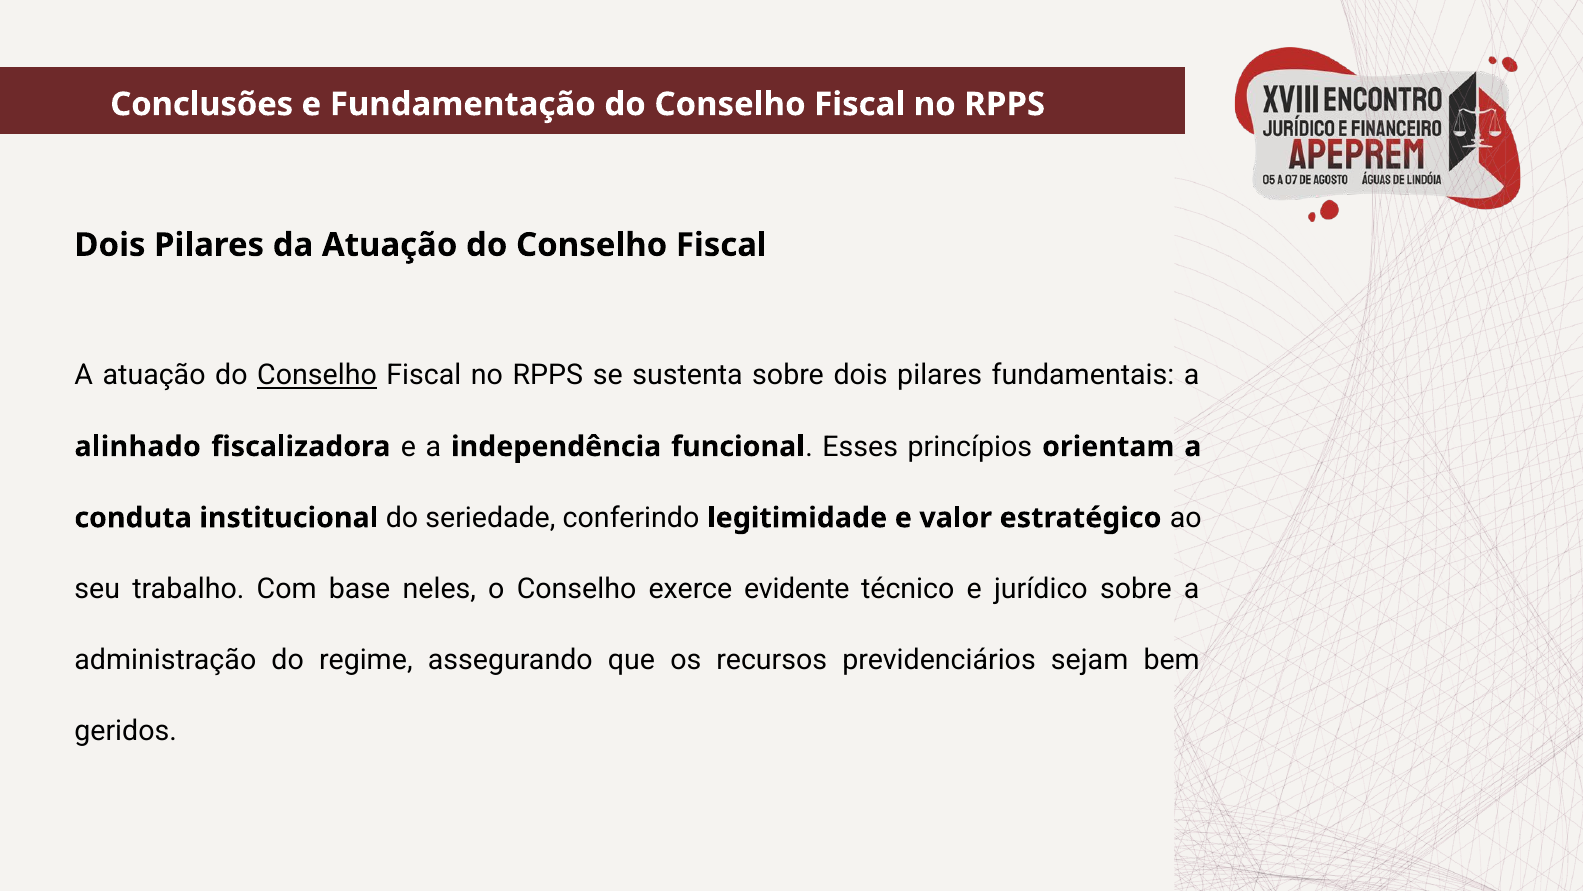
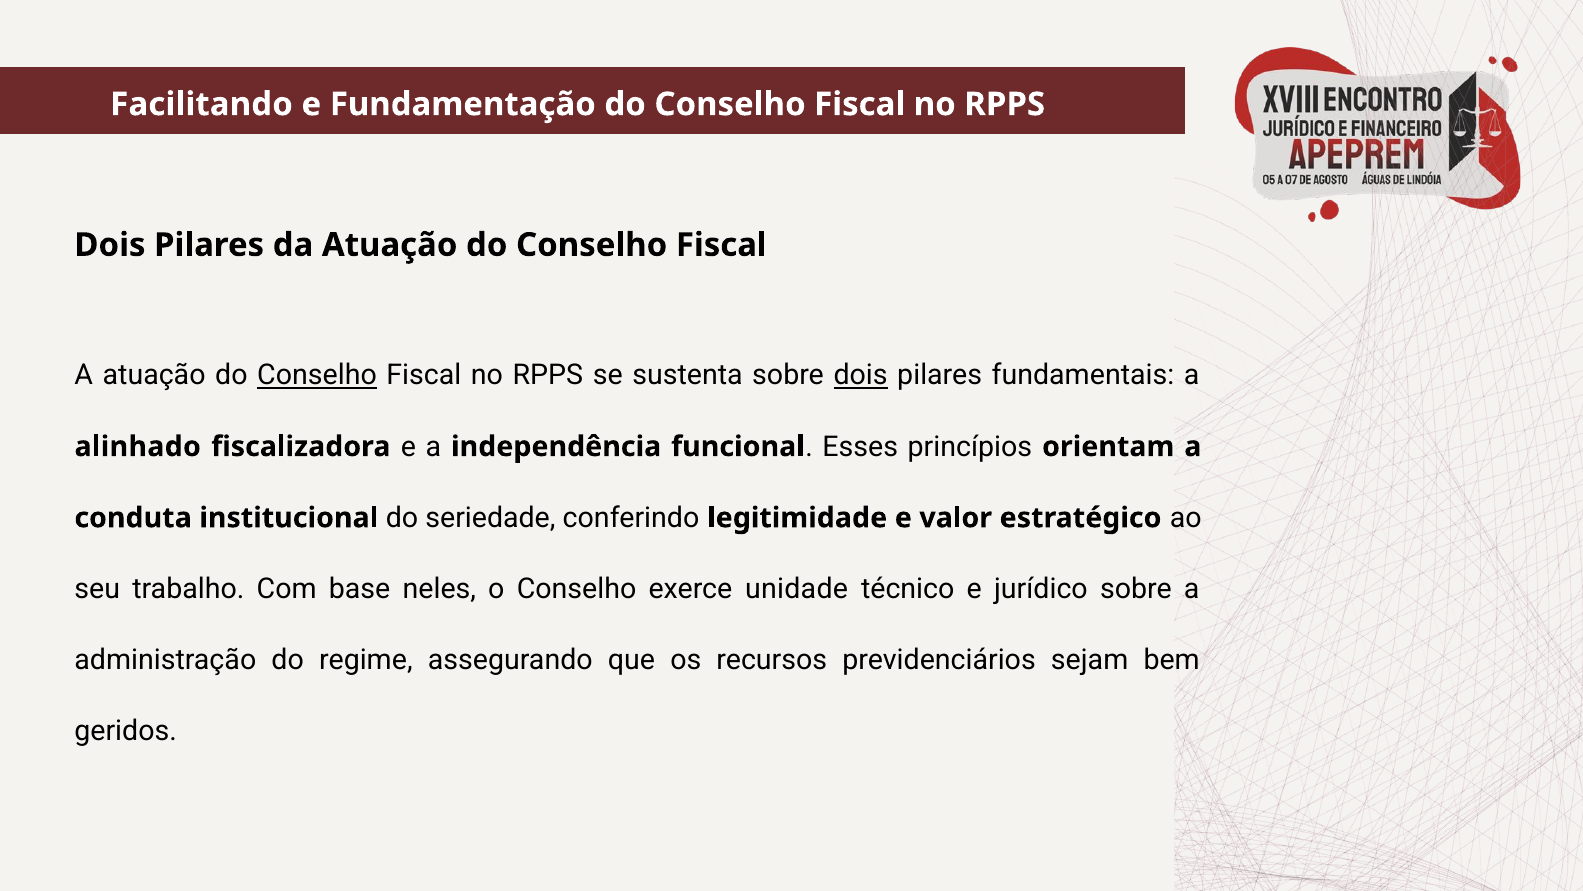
Conclusões: Conclusões -> Facilitando (202, 104)
dois underline: none -> present (861, 375)
evidente: evidente -> unidade (797, 589)
